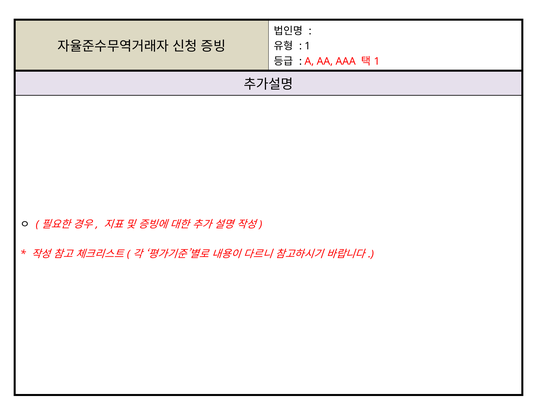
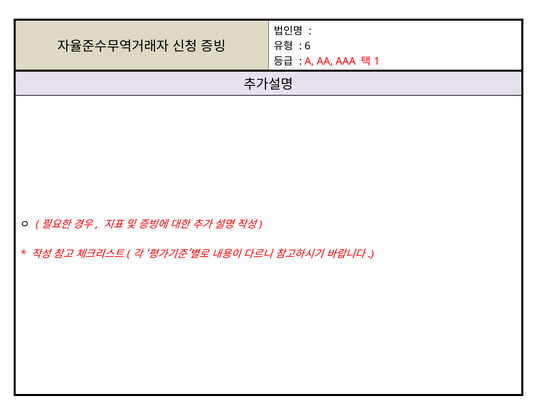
1: 1 -> 6 (308, 46)
